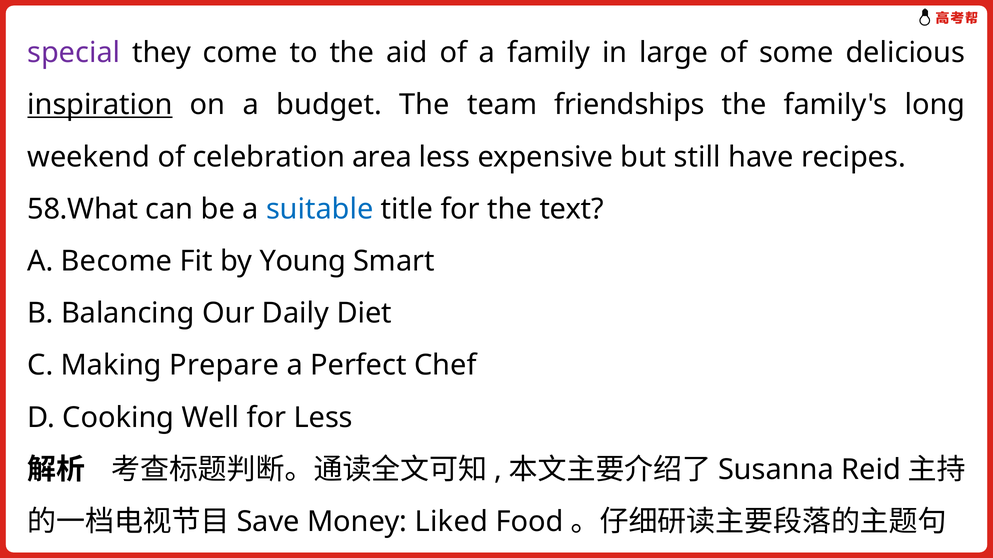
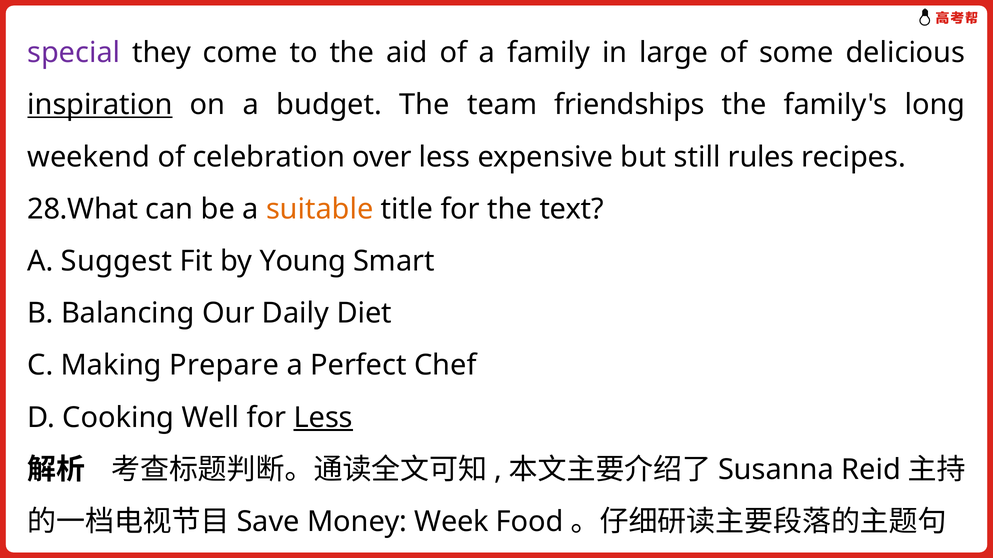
area: area -> over (382, 157)
have: have -> rules (761, 157)
58.What: 58.What -> 28.What (83, 209)
suitable colour: blue -> orange (320, 209)
Become: Become -> Suggest (117, 261)
Less underline: none -> present (323, 418)
Liked: Liked -> Week (452, 522)
